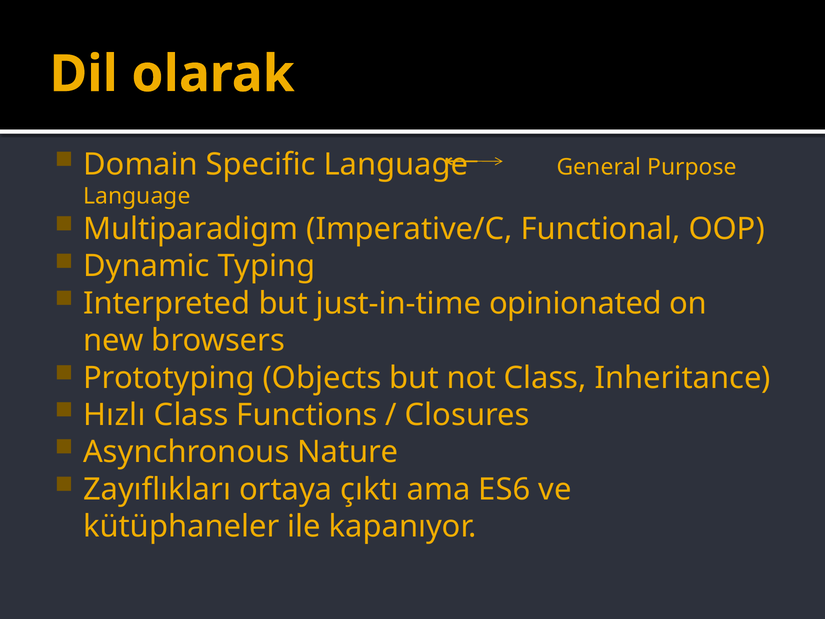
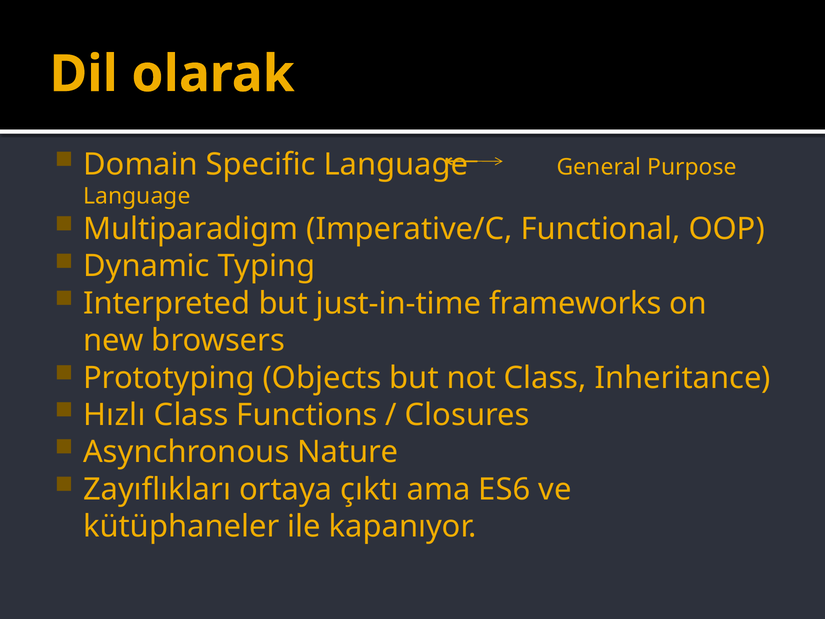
opinionated: opinionated -> frameworks (575, 303)
